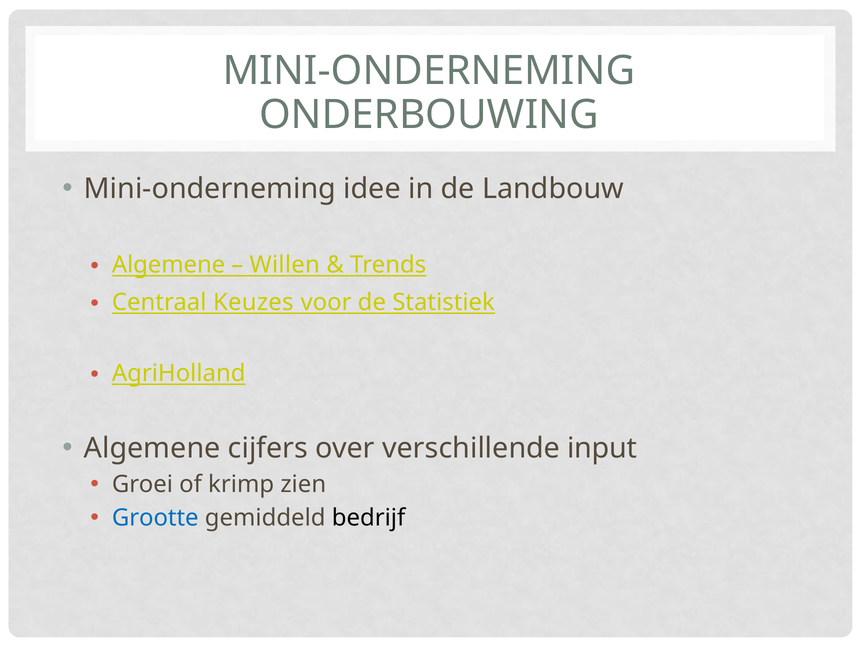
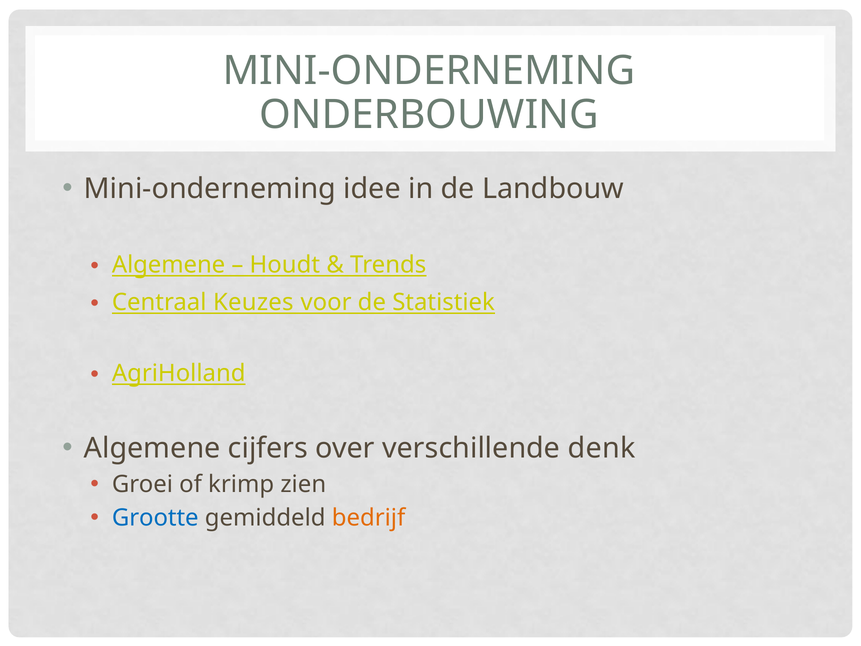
Willen: Willen -> Houdt (285, 265)
input: input -> denk (602, 448)
bedrijf colour: black -> orange (369, 518)
